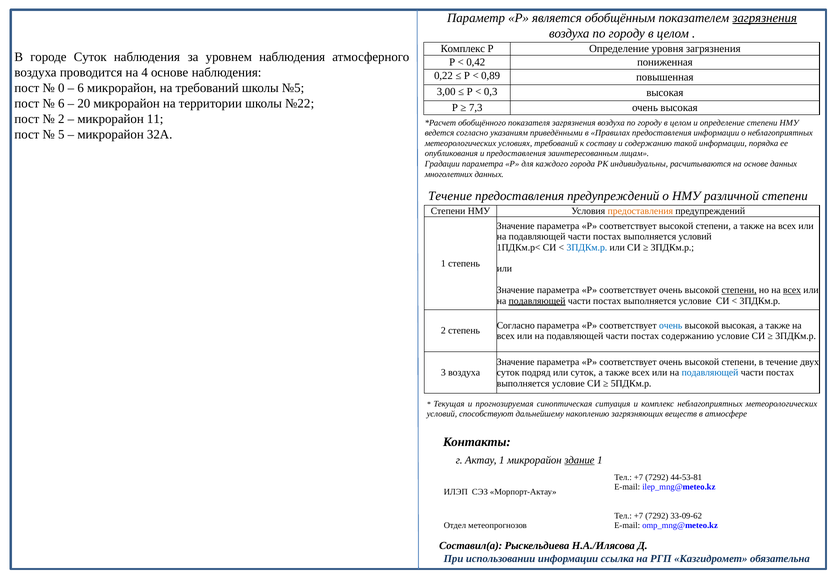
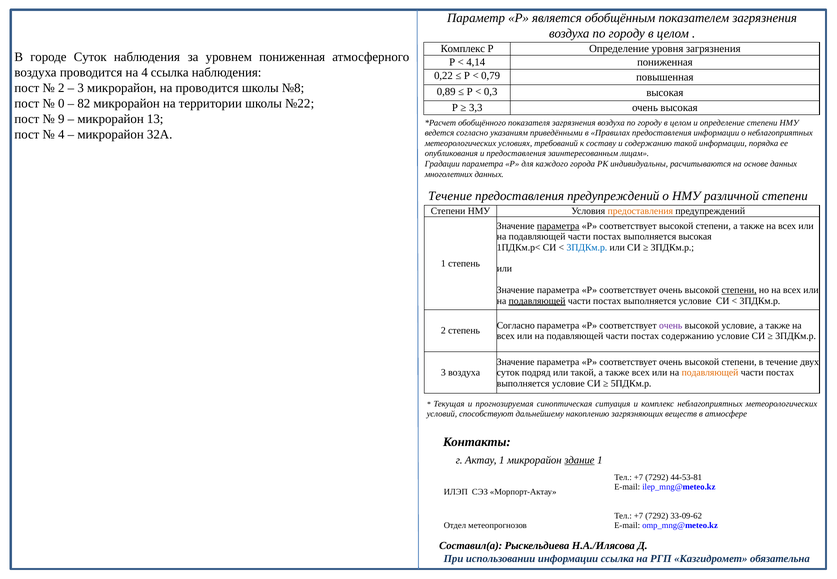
загрязнения underline: present -> none (765, 18)
уровнем наблюдения: наблюдения -> пониженная (292, 57)
0,42: 0,42 -> 4,14 (476, 62)
4 основе: основе -> ссылка (170, 73)
0,89: 0,89 -> 0,79 (491, 76)
0: 0 -> 2 (61, 88)
6: 6 -> 3 (81, 88)
на требований: требований -> проводится (207, 88)
№5: №5 -> №8 (293, 88)
3,00: 3,00 -> 0,89 (446, 92)
6: 6 -> 0 (61, 103)
20: 20 -> 82 (84, 103)
7,3: 7,3 -> 3,3 (476, 108)
2: 2 -> 9 (61, 119)
11: 11 -> 13 (155, 119)
5: 5 -> 4 (61, 134)
параметра underline: none -> present (558, 226)
выполняется условий: условий -> высокая (695, 237)
всех underline: present -> none (792, 290)
очень colour: blue -> purple (671, 326)
высокой высокая: высокая -> условие (739, 326)
или суток: суток -> такой (583, 373)
подавляющей colour: blue -> orange (710, 373)
